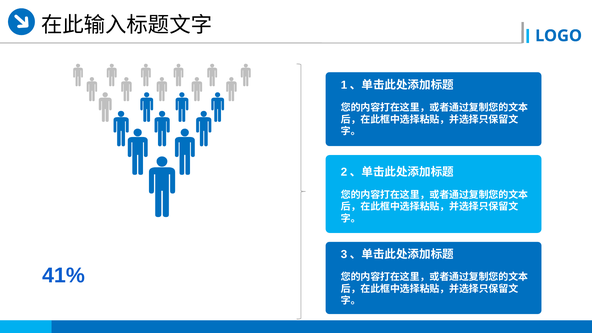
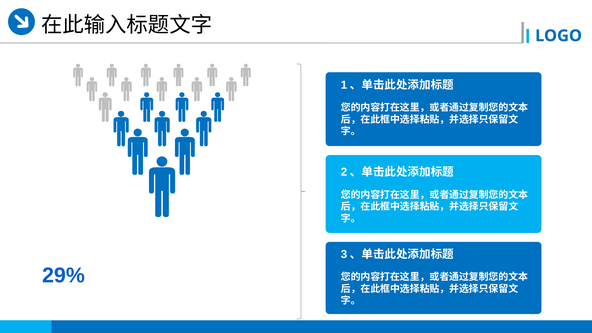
41%: 41% -> 29% (63, 276)
